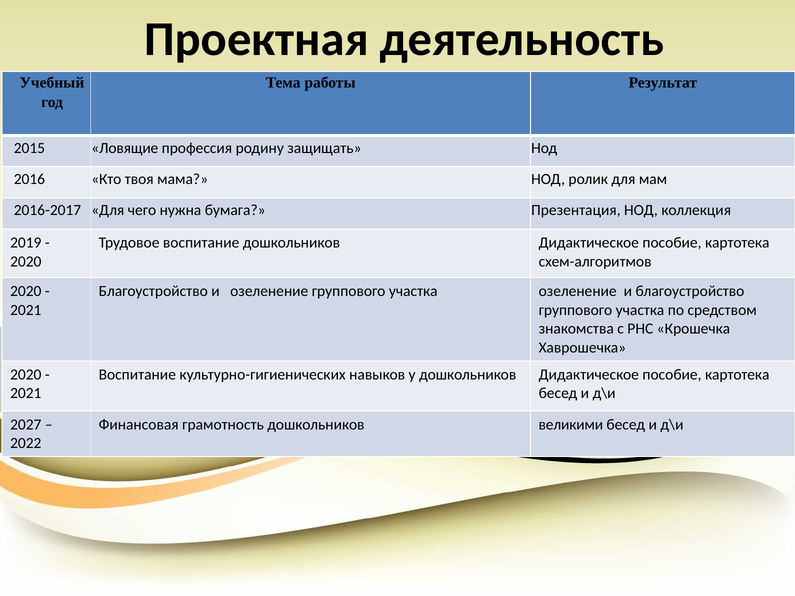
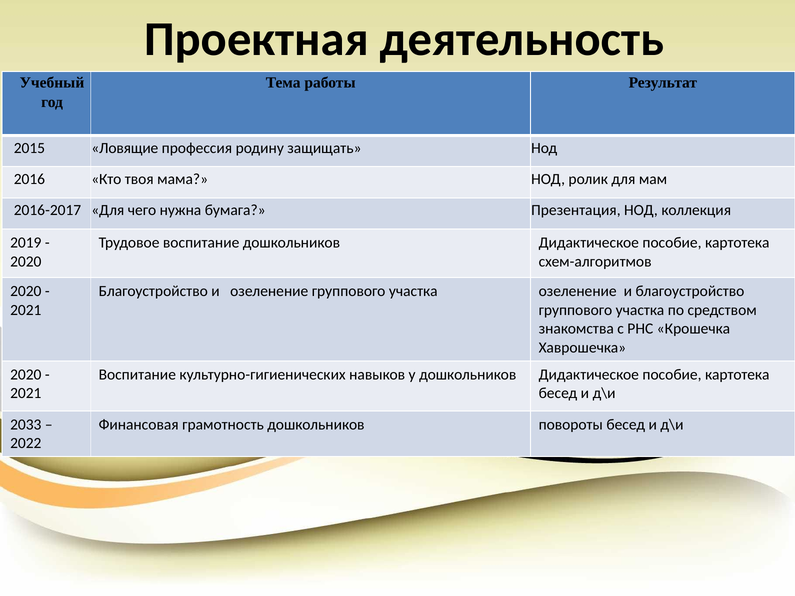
2027: 2027 -> 2033 (26, 425)
великими: великими -> повороты (571, 425)
